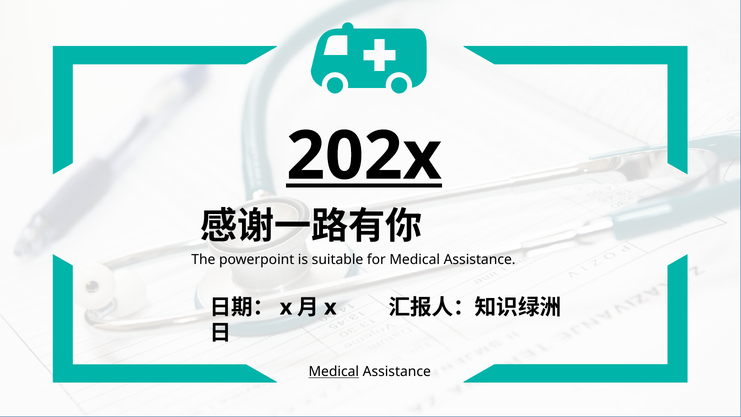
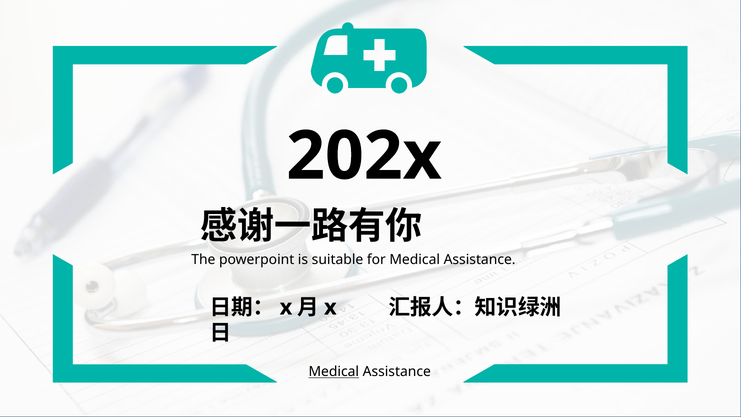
202x underline: present -> none (364, 156)
